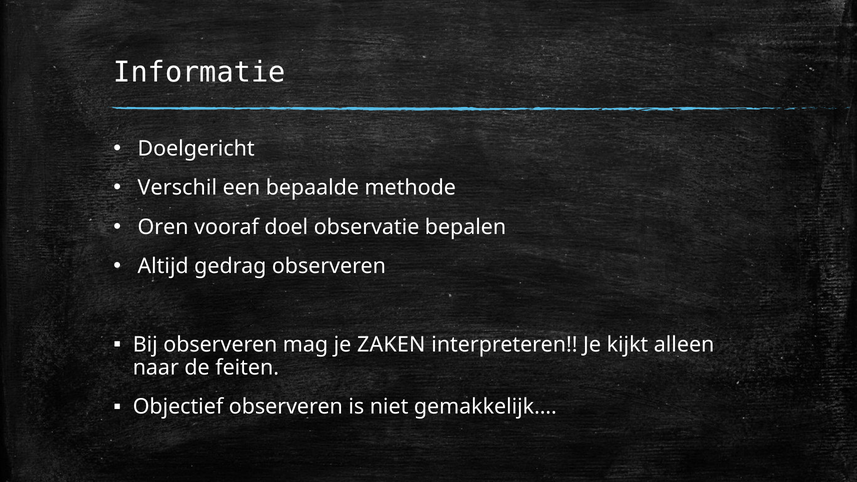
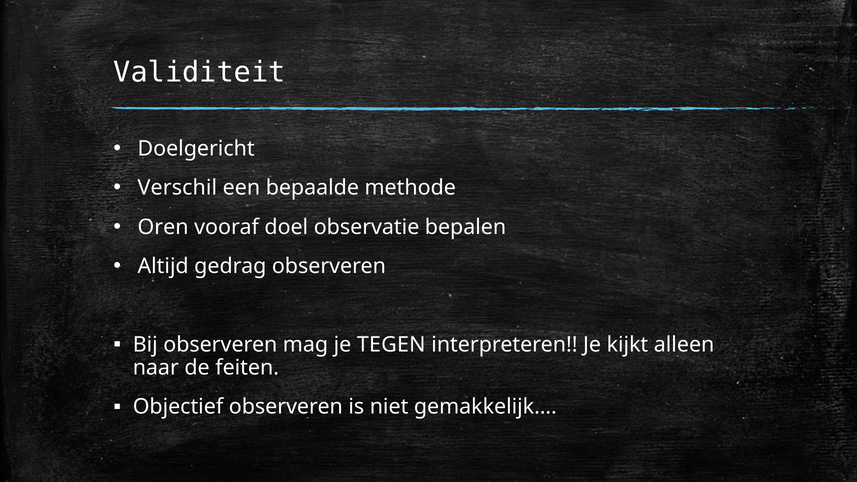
Informatie: Informatie -> Validiteit (199, 72)
ZAKEN: ZAKEN -> TEGEN (391, 345)
